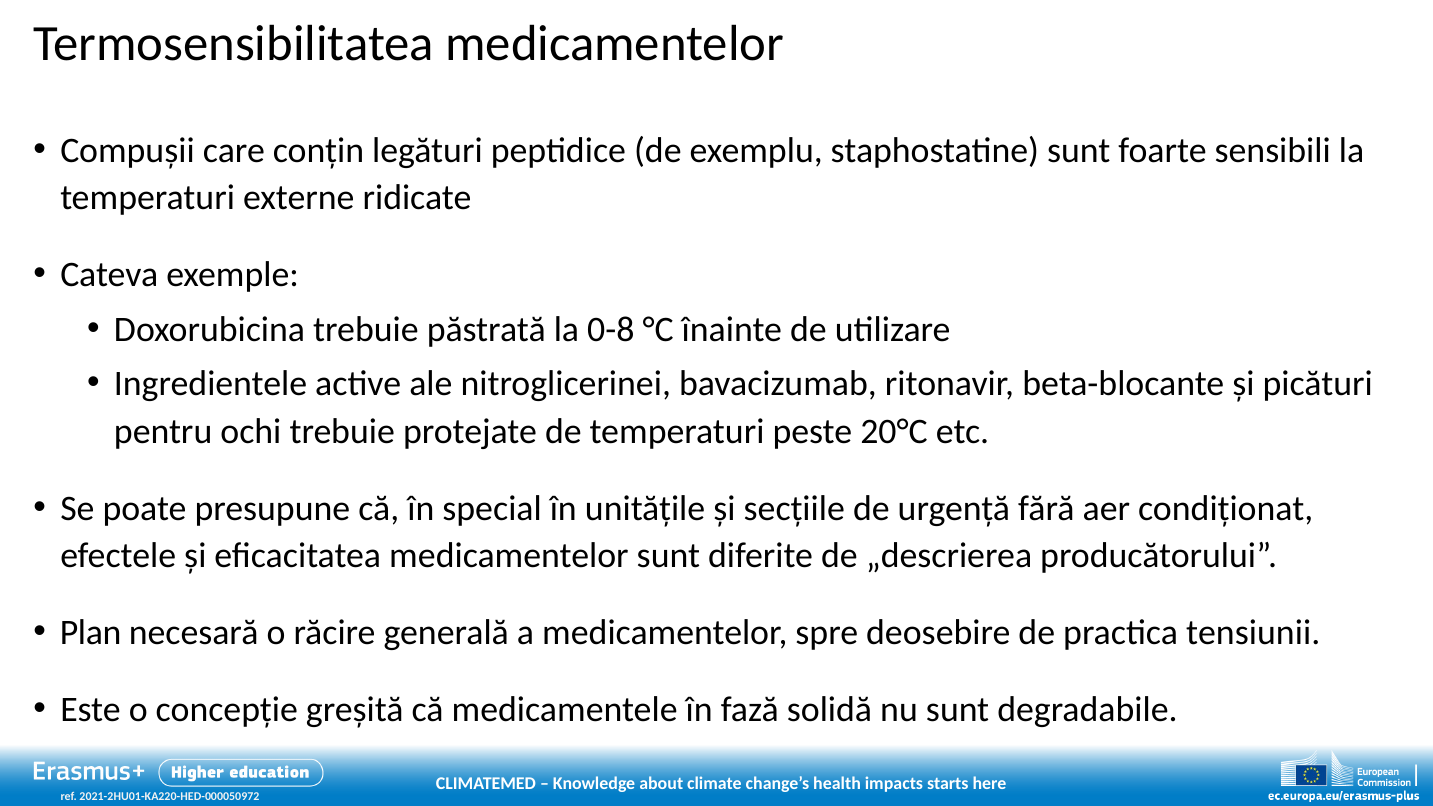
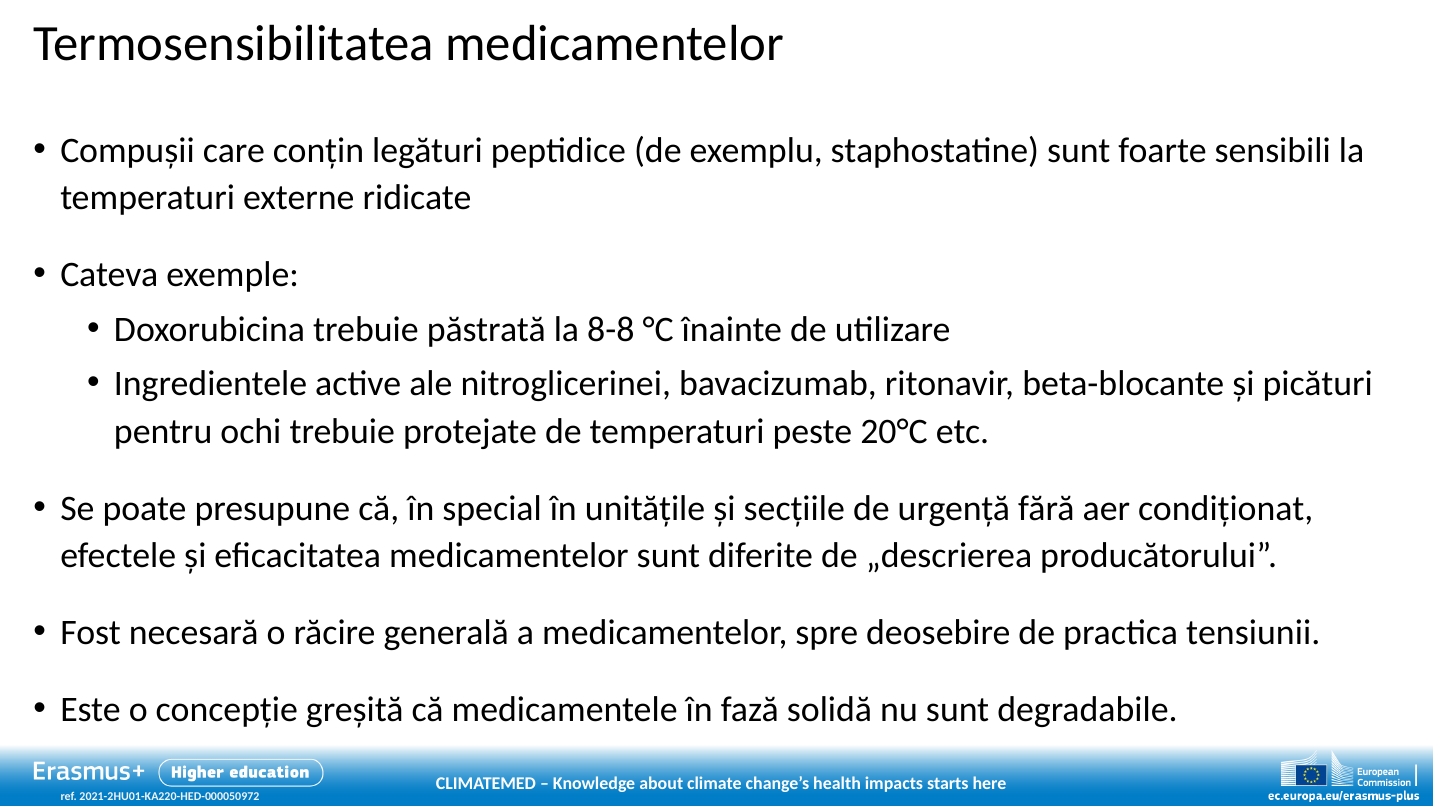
0-8: 0-8 -> 8-8 (611, 329)
Plan: Plan -> Fost (91, 633)
